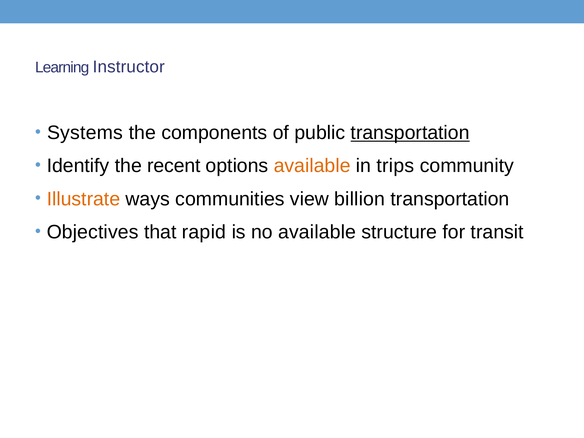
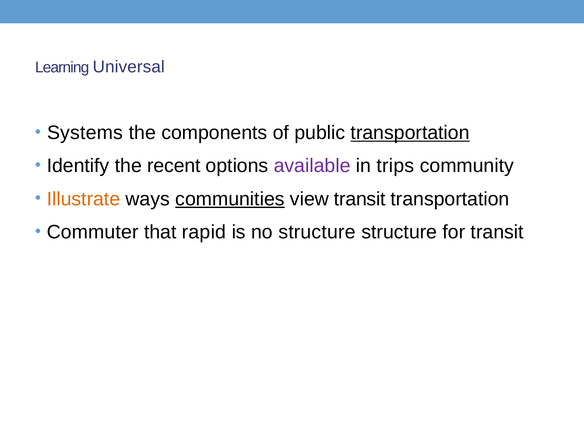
Instructor: Instructor -> Universal (129, 67)
available colour: orange -> purple (312, 166)
communities underline: none -> present (230, 199)
view billion: billion -> transit (360, 199)
Objectives: Objectives -> Commuter (93, 232)
no available: available -> structure (317, 232)
